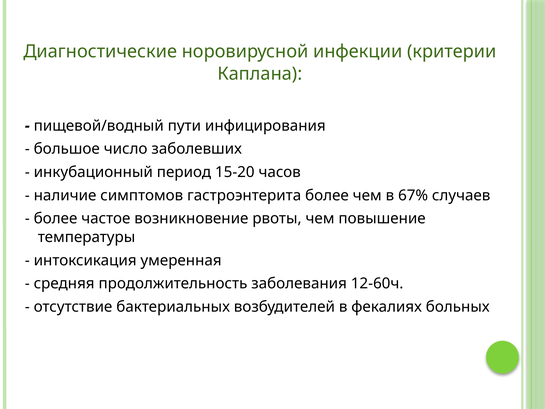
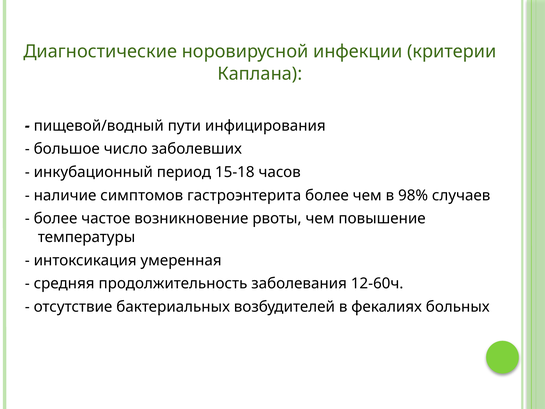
15-20: 15-20 -> 15-18 (235, 172)
67%: 67% -> 98% (413, 195)
